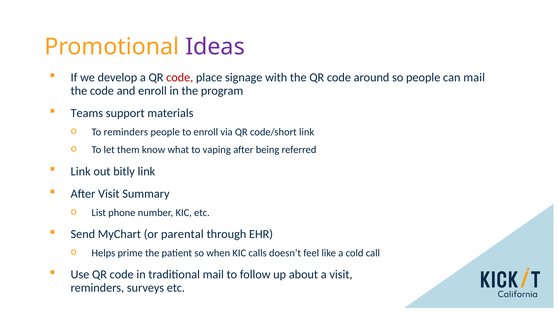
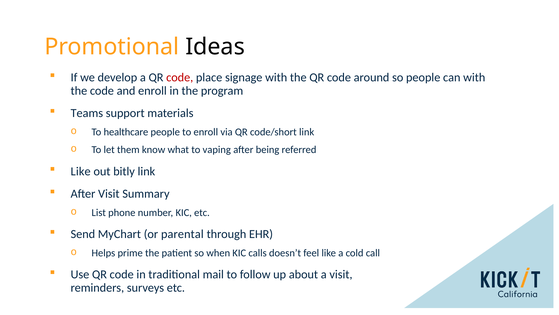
Ideas colour: purple -> black (215, 47)
can mail: mail -> with (474, 77)
To reminders: reminders -> healthcare (126, 132)
Link: Link -> Like (81, 171)
